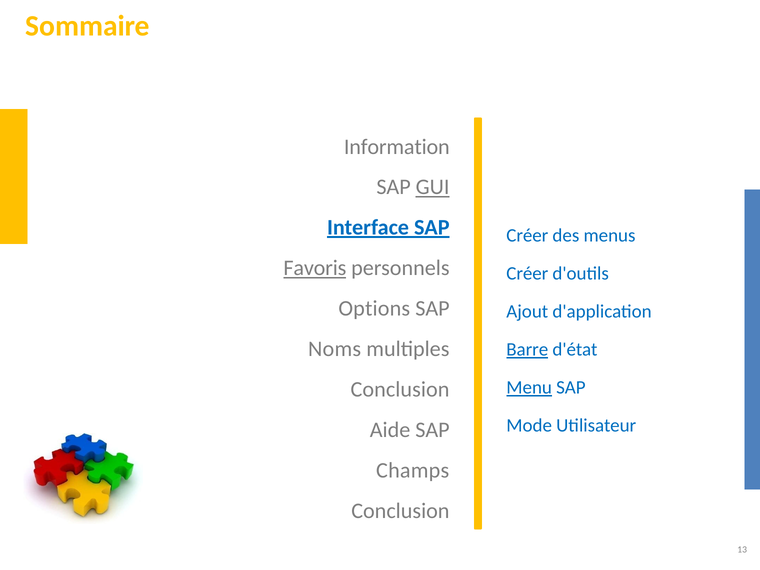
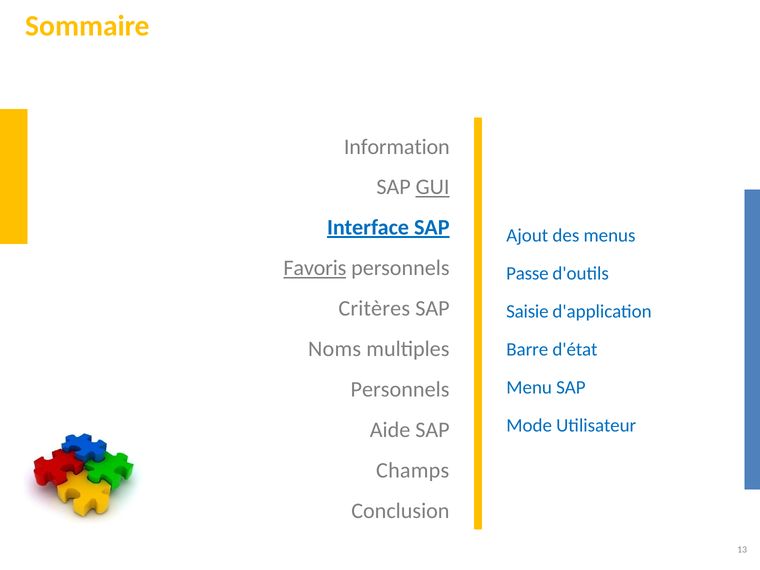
Créer: Créer -> Ajout (527, 236)
Créer: Créer -> Passe (527, 274)
Options: Options -> Critères (374, 309)
Ajout: Ajout -> Saisie (527, 312)
Barre underline: present -> none (527, 350)
Menu underline: present -> none (529, 388)
Conclusion: Conclusion -> Personnels (400, 389)
